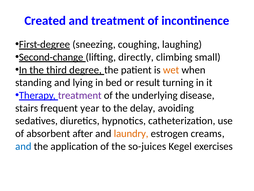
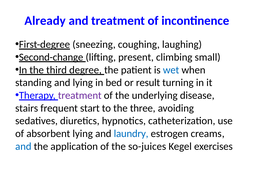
Created: Created -> Already (45, 21)
directly: directly -> present (136, 57)
wet colour: orange -> blue (171, 70)
year: year -> start (90, 108)
delay: delay -> three (143, 108)
absorbent after: after -> lying (83, 133)
laundry colour: orange -> blue (131, 133)
